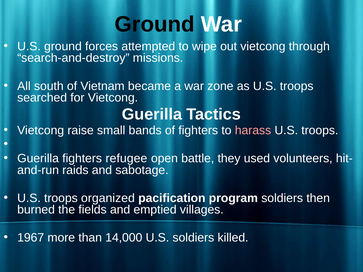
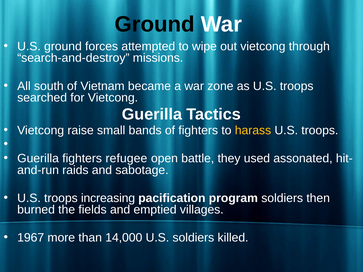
harass colour: pink -> yellow (253, 130)
volunteers: volunteers -> assonated (303, 159)
organized: organized -> increasing (108, 198)
